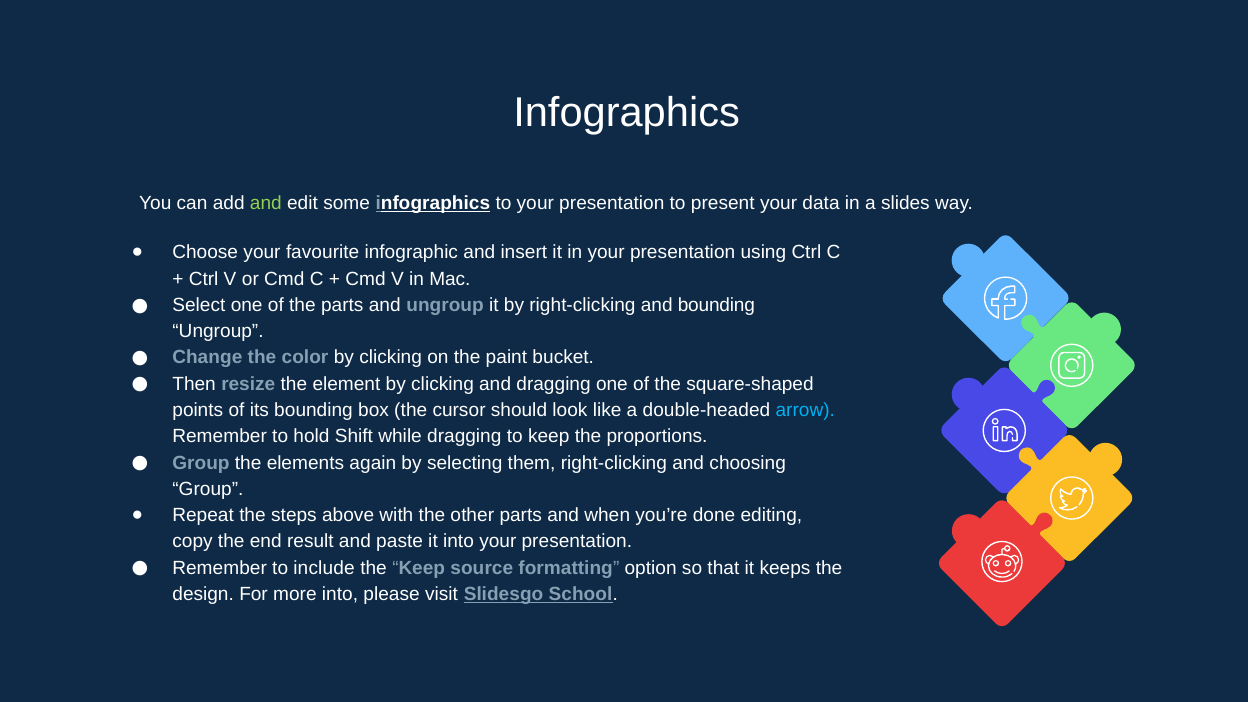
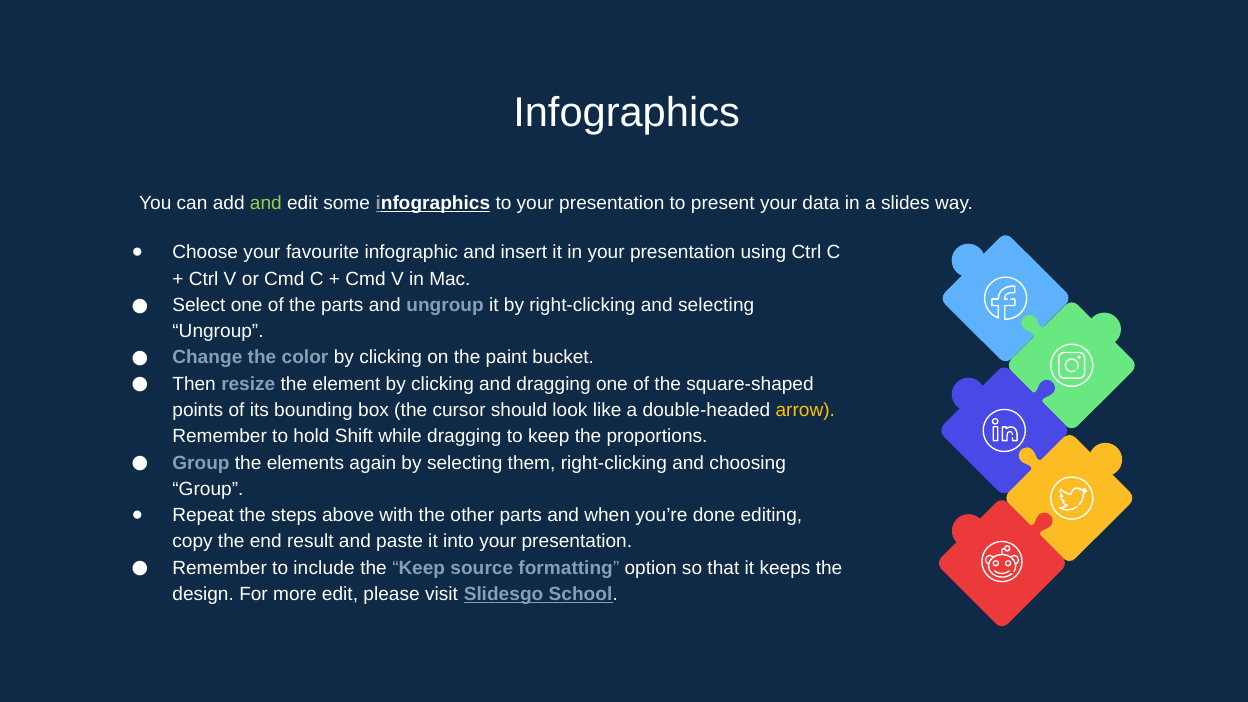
and bounding: bounding -> selecting (716, 305)
arrow colour: light blue -> yellow (805, 410)
more into: into -> edit (340, 594)
